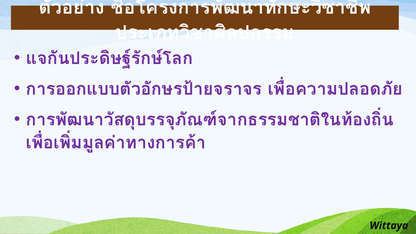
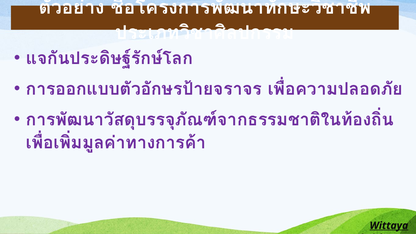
Wittaya underline: none -> present (389, 226)
